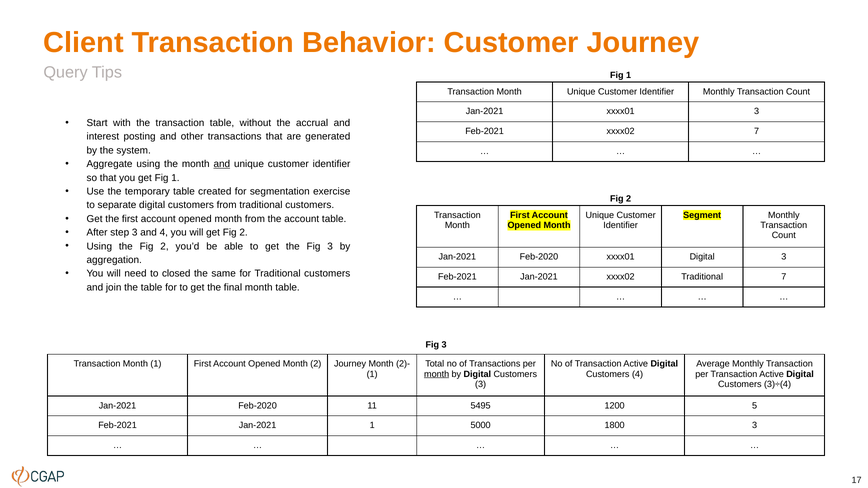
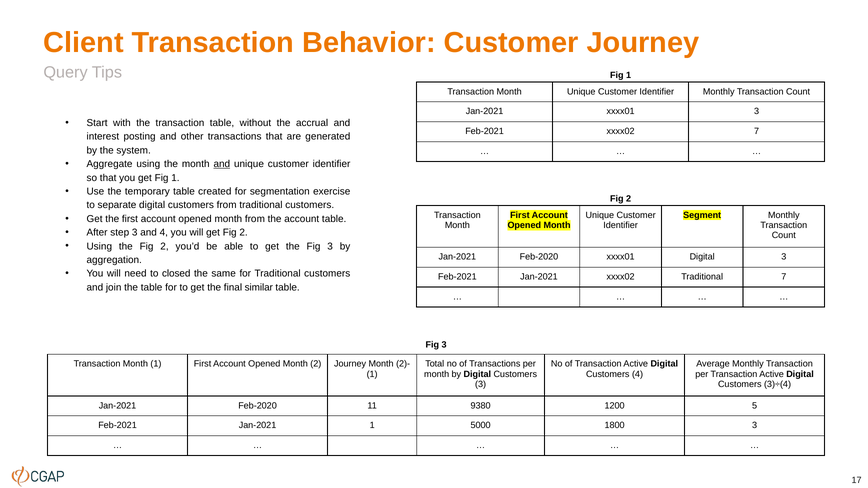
final month: month -> similar (259, 288)
month underline: present -> none (437, 374)
5495: 5495 -> 9380 (481, 406)
